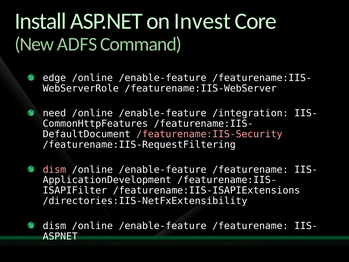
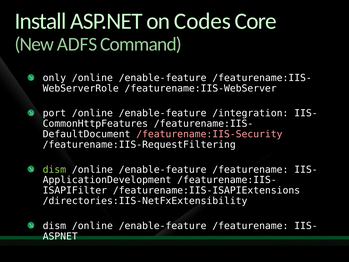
Invest: Invest -> Codes (203, 21)
edge: edge -> only (54, 78)
need: need -> port (54, 113)
dism colour: pink -> light green (54, 169)
